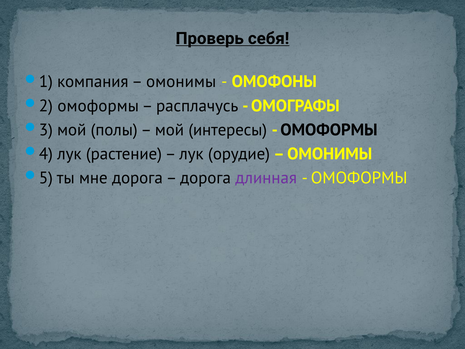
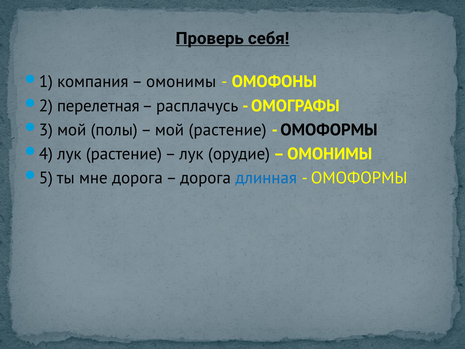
омоформы: омоформы -> перелетная (98, 106)
мой интересы: интересы -> растение (228, 130)
длинная colour: purple -> blue (266, 178)
